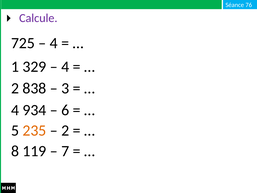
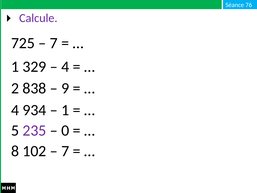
4: 4 -> 7 (54, 43)
3: 3 -> 9 (65, 88)
6: 6 -> 1 (65, 110)
235 colour: orange -> purple (34, 130)
2: 2 -> 0 (65, 130)
119: 119 -> 102 (34, 151)
